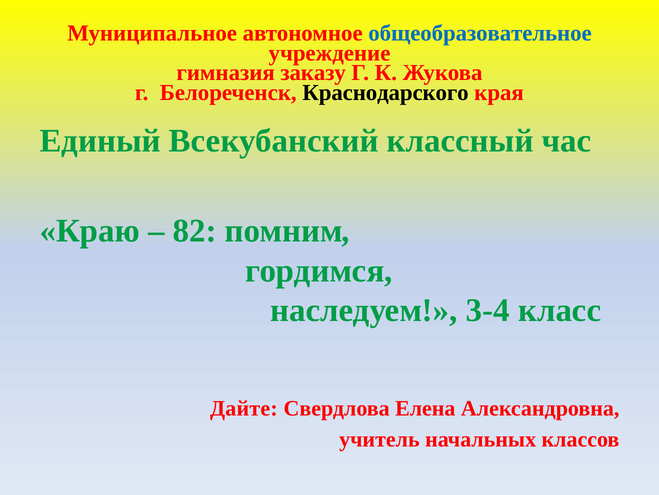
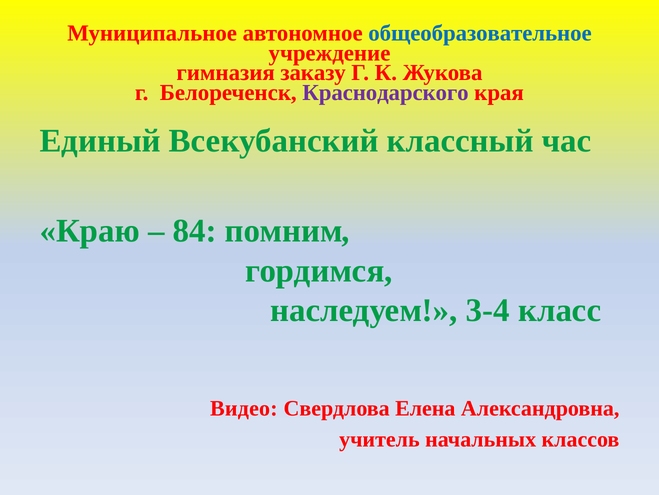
Краснодарского colour: black -> purple (385, 92)
82: 82 -> 84 (195, 231)
Дайте: Дайте -> Видео (244, 408)
